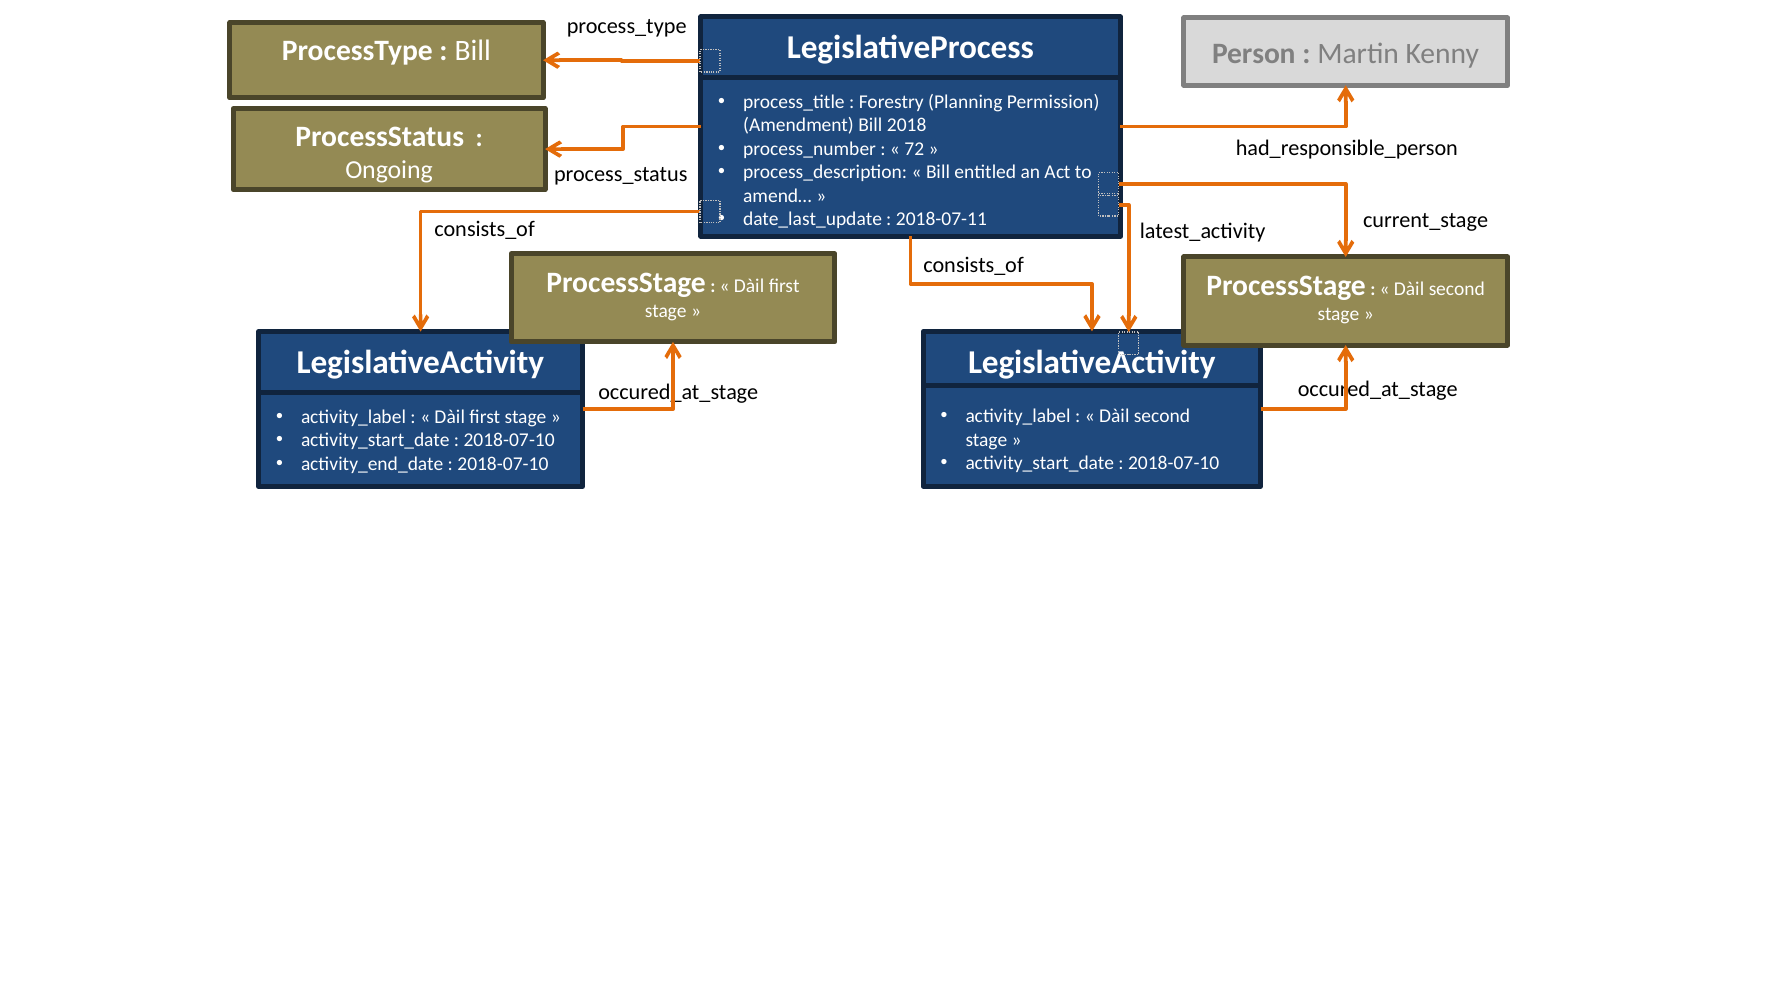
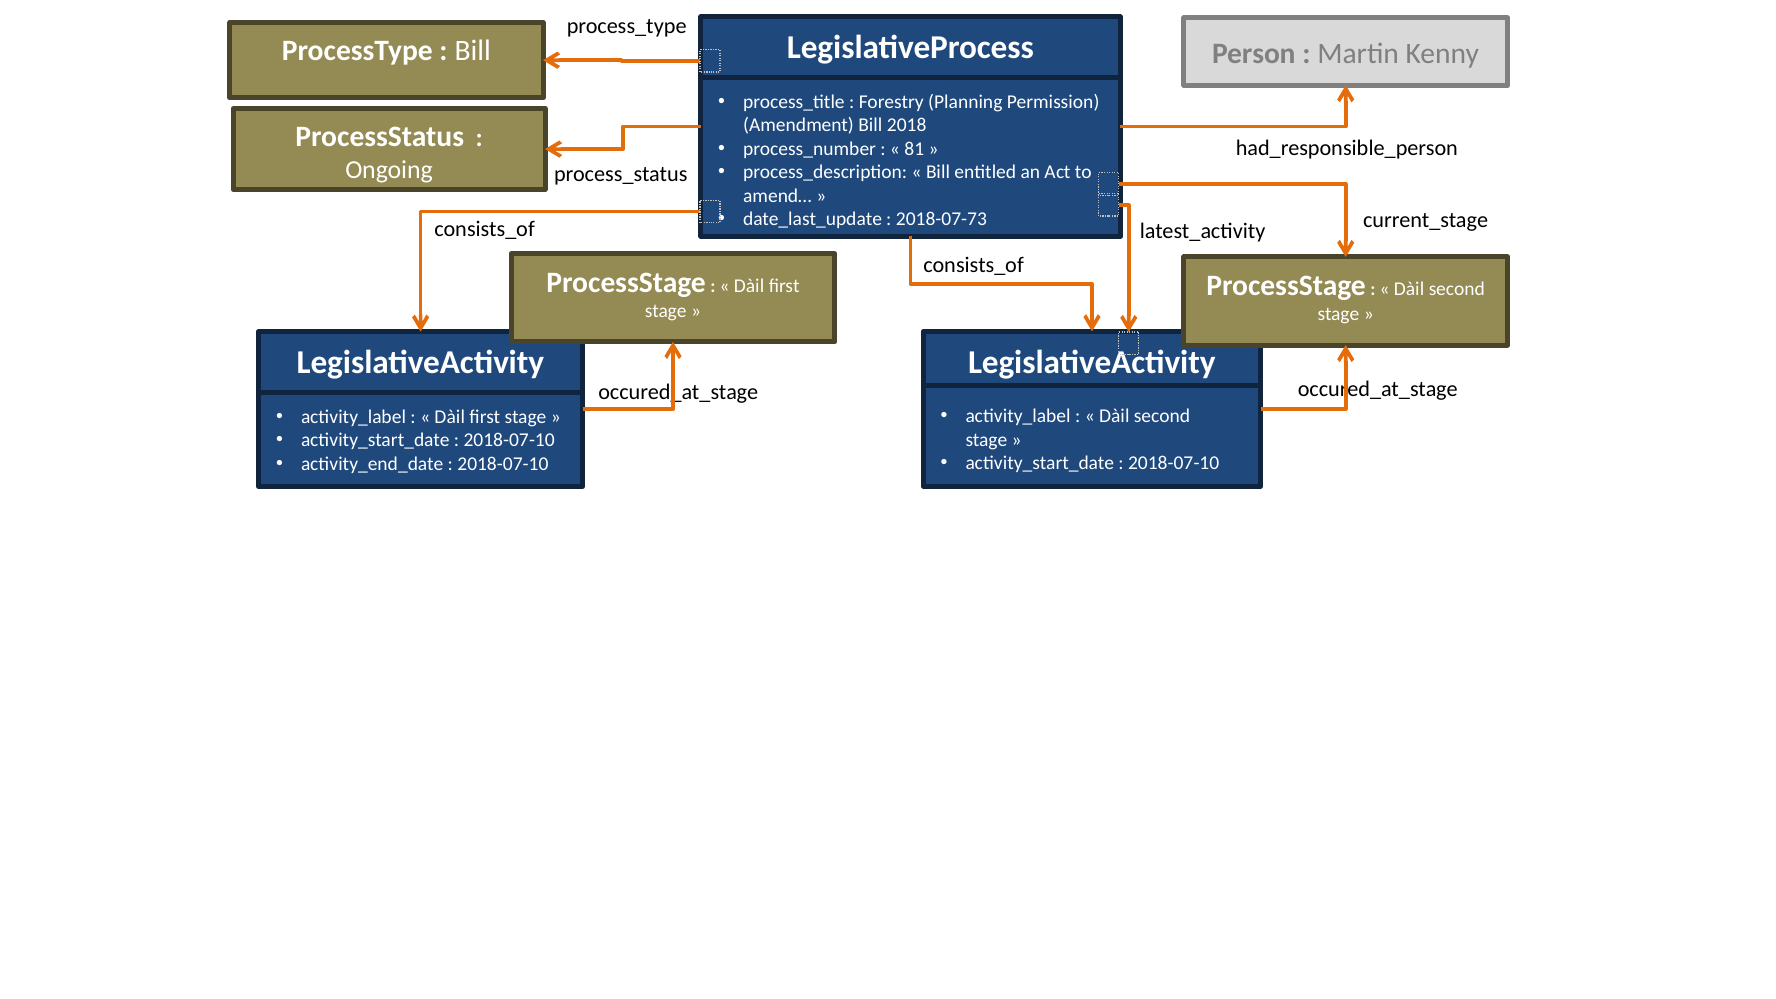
72: 72 -> 81 (914, 149)
2018-07-11: 2018-07-11 -> 2018-07-73 (941, 219)
